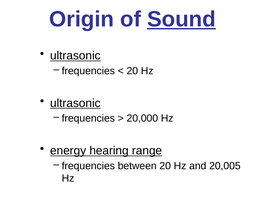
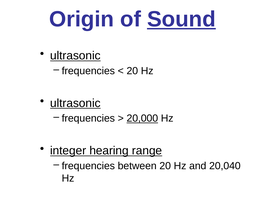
20,000 underline: none -> present (142, 118)
energy: energy -> integer (68, 150)
20,005: 20,005 -> 20,040 (225, 166)
